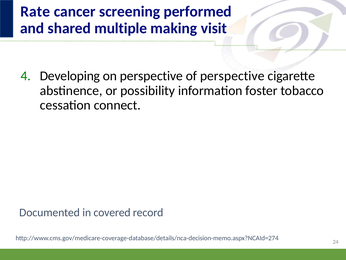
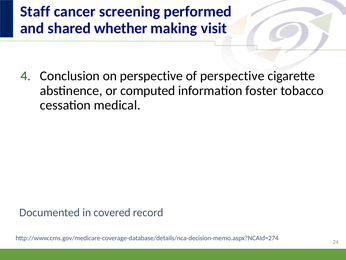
Rate: Rate -> Staff (35, 12)
multiple: multiple -> whether (121, 28)
Developing: Developing -> Conclusion (70, 76)
possibility: possibility -> computed (148, 90)
connect: connect -> medical (117, 105)
